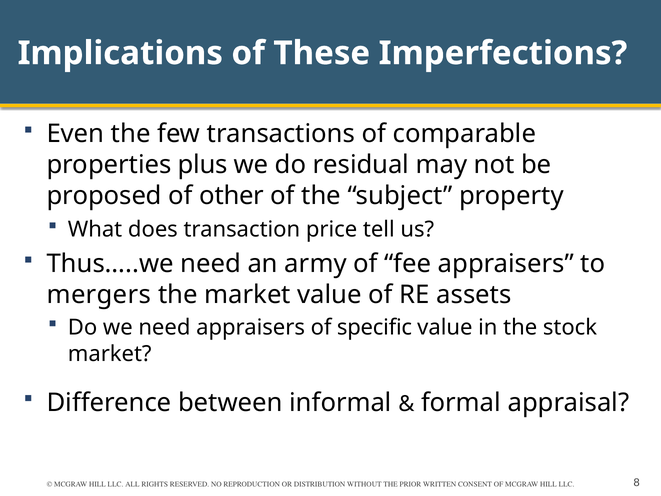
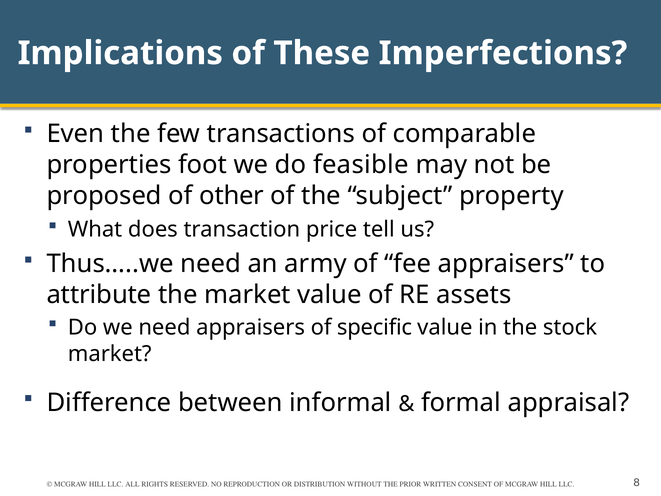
plus: plus -> foot (203, 165)
residual: residual -> feasible (361, 165)
mergers: mergers -> attribute (99, 295)
